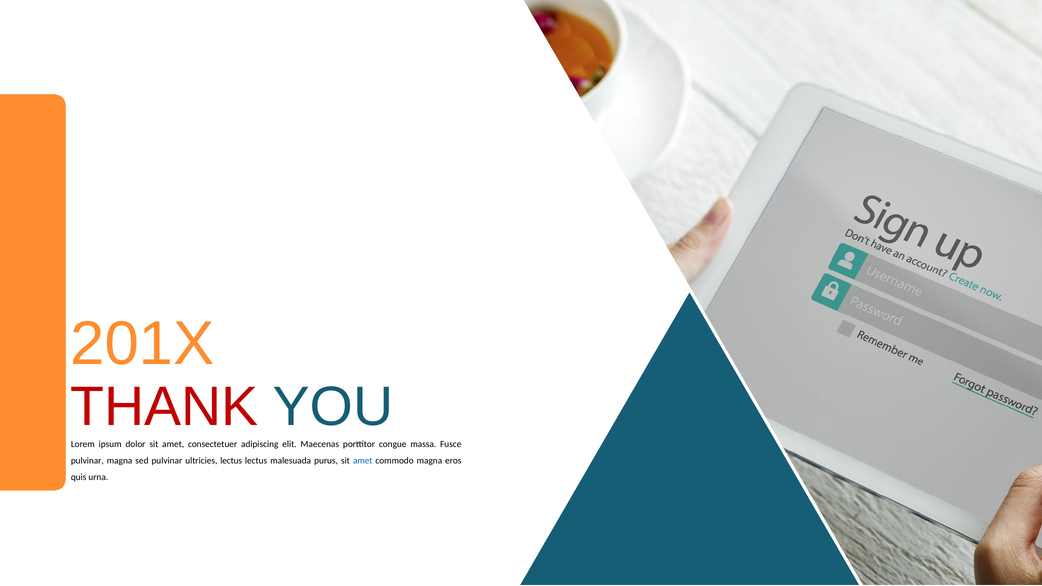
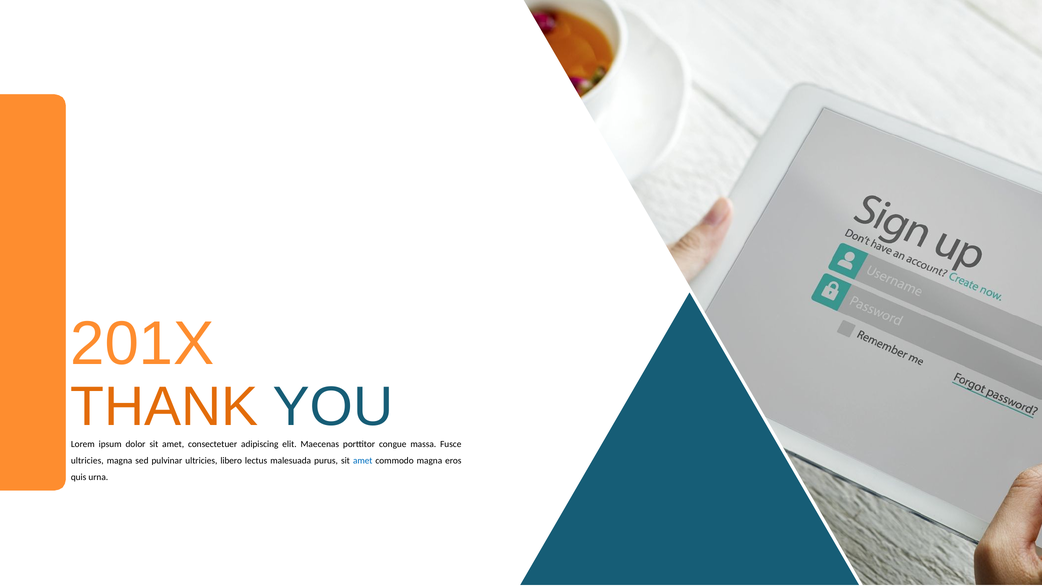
THANK colour: red -> orange (164, 407)
pulvinar: pulvinar -> ultricies (87, 461)
ultricies lectus: lectus -> libero (231, 461)
